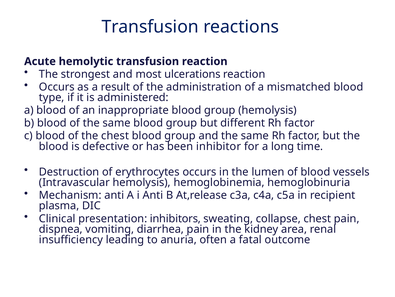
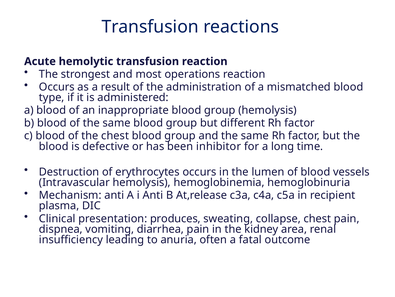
ulcerations: ulcerations -> operations (192, 74)
inhibitors: inhibitors -> produces (175, 218)
